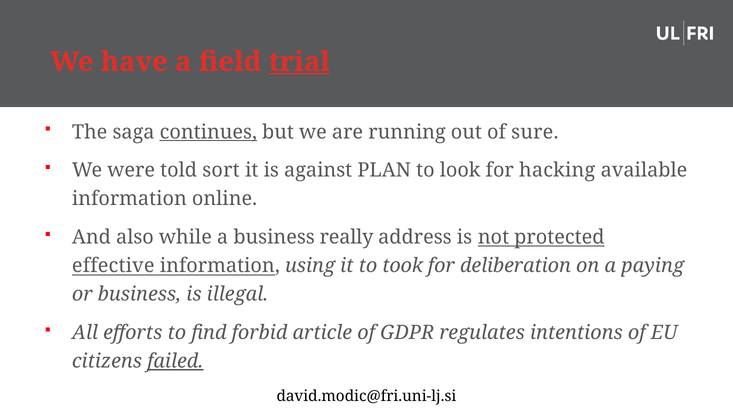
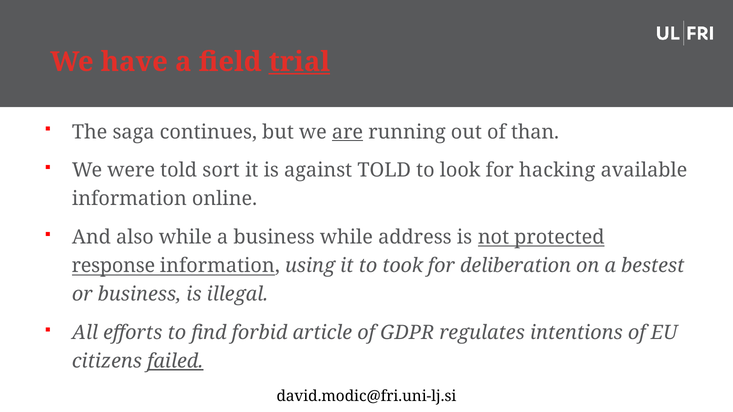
continues underline: present -> none (208, 132)
are underline: none -> present (348, 132)
sure: sure -> than (535, 132)
against PLAN: PLAN -> TOLD (384, 170)
business really: really -> while (346, 237)
effective: effective -> response (113, 266)
paying: paying -> bestest (653, 266)
